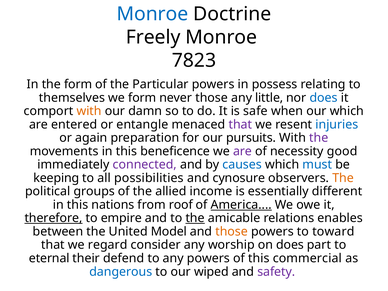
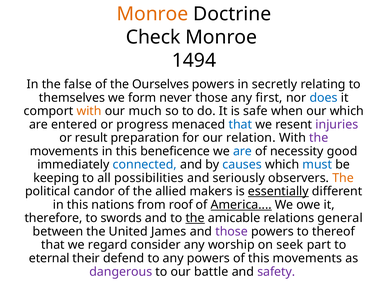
Monroe colour: blue -> orange (152, 14)
Freely: Freely -> Check (153, 37)
7823: 7823 -> 1494 (194, 61)
the form: form -> false (78, 84)
Particular: Particular -> Ourselves (161, 84)
possess: possess -> secretly (275, 84)
little: little -> first (269, 98)
damn: damn -> much (145, 111)
entangle: entangle -> progress (142, 124)
that colour: purple -> blue (240, 124)
injuries colour: blue -> purple (337, 124)
again: again -> result (91, 138)
pursuits: pursuits -> relation (251, 138)
are colour: purple -> blue (242, 151)
connected colour: purple -> blue (145, 165)
cynosure: cynosure -> seriously (239, 178)
groups: groups -> candor (94, 191)
income: income -> makers (211, 191)
essentially underline: none -> present (278, 191)
therefore underline: present -> none (53, 218)
empire: empire -> swords (121, 218)
enables: enables -> general (340, 218)
Model: Model -> James (169, 232)
those colour: orange -> purple (232, 232)
toward: toward -> thereof (333, 232)
on does: does -> seek (290, 245)
this commercial: commercial -> movements (307, 258)
dangerous colour: blue -> purple (121, 272)
wiped: wiped -> battle (211, 272)
